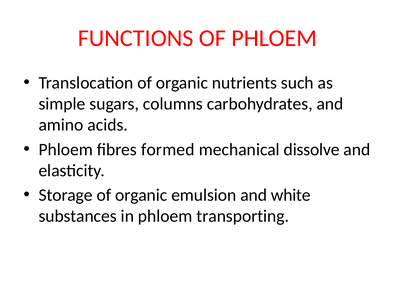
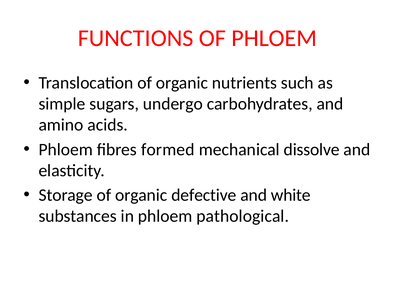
columns: columns -> undergo (173, 104)
emulsion: emulsion -> defective (204, 195)
transporting: transporting -> pathological (243, 216)
